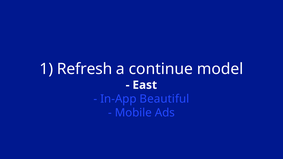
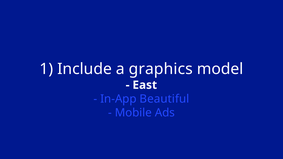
Refresh: Refresh -> Include (85, 69)
continue: continue -> graphics (161, 69)
